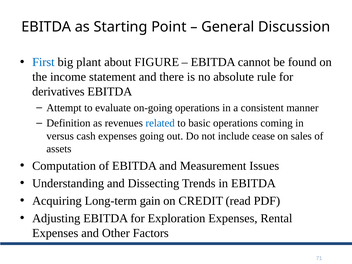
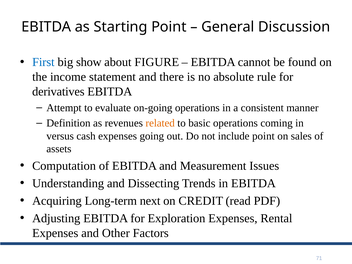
plant: plant -> show (89, 62)
related colour: blue -> orange (160, 123)
include cease: cease -> point (263, 136)
gain: gain -> next (150, 201)
